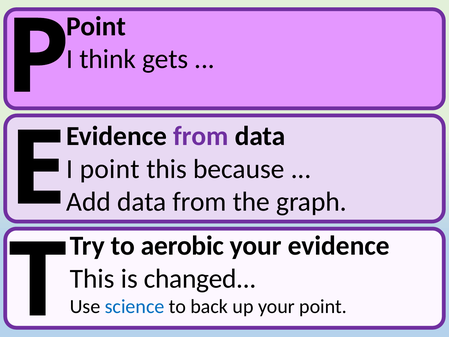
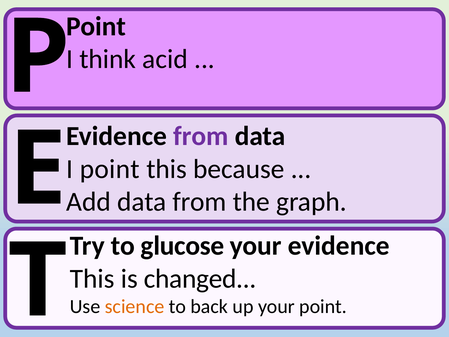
gets: gets -> acid (165, 59)
aerobic: aerobic -> glucose (182, 246)
science colour: blue -> orange (135, 306)
